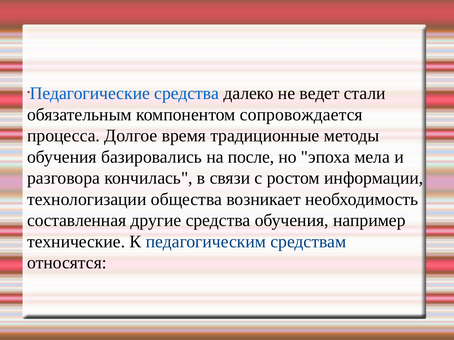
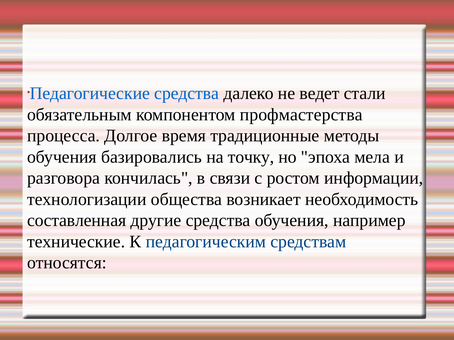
сопровождается: сопровождается -> профмастерства (301, 115)
после: после -> точку (251, 157)
